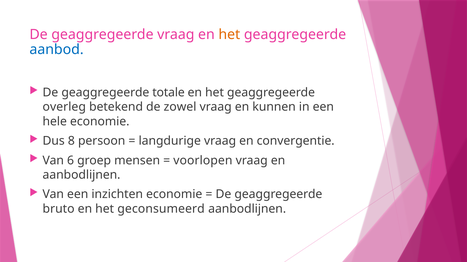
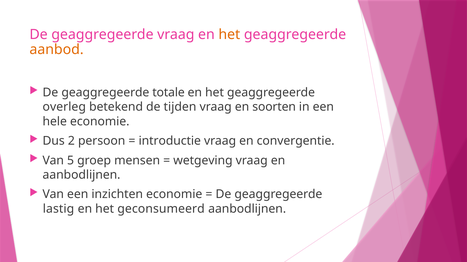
aanbod colour: blue -> orange (57, 50)
zowel: zowel -> tijden (180, 107)
kunnen: kunnen -> soorten (274, 107)
8: 8 -> 2 (71, 141)
langdurige: langdurige -> introductie (170, 141)
6: 6 -> 5 (71, 161)
voorlopen: voorlopen -> wetgeving (203, 161)
bruto: bruto -> lastig (59, 209)
